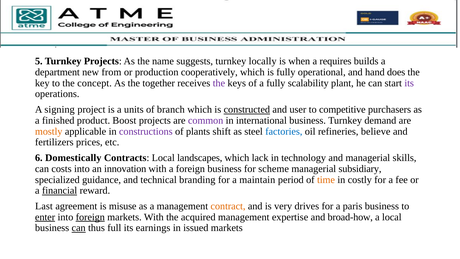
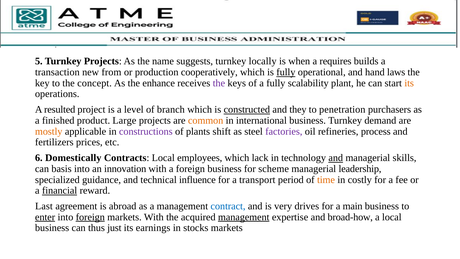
department: department -> transaction (57, 72)
fully underline: none -> present (286, 72)
does: does -> laws (396, 72)
together: together -> enhance (159, 83)
its colour: purple -> orange (409, 83)
signing: signing -> resulted (60, 110)
units: units -> level (134, 110)
user: user -> they (298, 110)
competitive: competitive -> penetration (342, 110)
Boost: Boost -> Large (124, 120)
common colour: purple -> orange (206, 120)
factories colour: blue -> purple (284, 131)
believe: believe -> process (376, 131)
landscapes: landscapes -> employees (200, 158)
and underline: none -> present (336, 158)
costs: costs -> basis (62, 169)
subsidiary: subsidiary -> leadership (360, 169)
branding: branding -> influence (197, 180)
maintain: maintain -> transport (257, 180)
misuse: misuse -> abroad (123, 206)
contract colour: orange -> blue (228, 206)
paris: paris -> main (353, 206)
management underline: none -> present (244, 217)
can underline: present -> none (79, 228)
full: full -> just (114, 228)
issued: issued -> stocks (196, 228)
